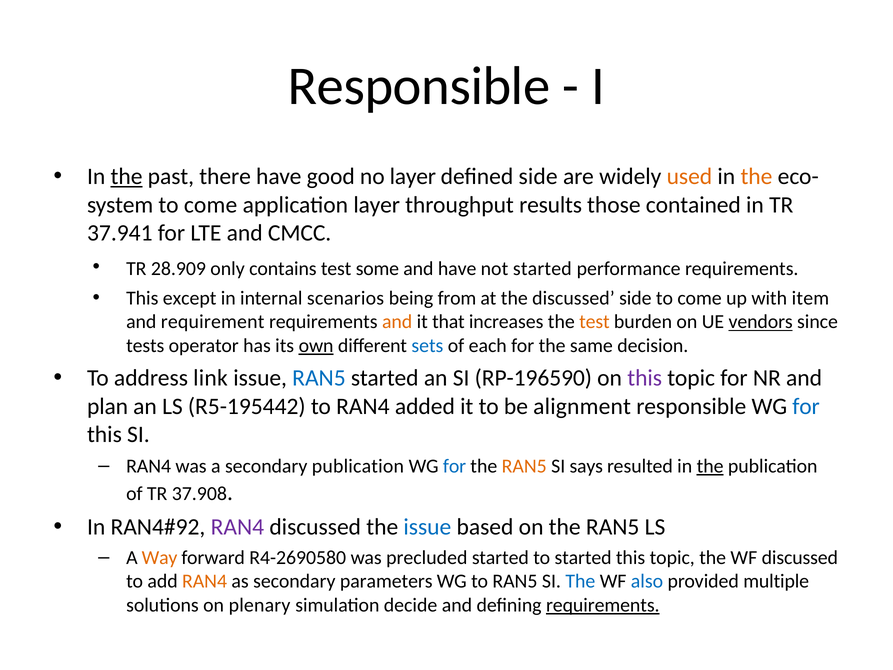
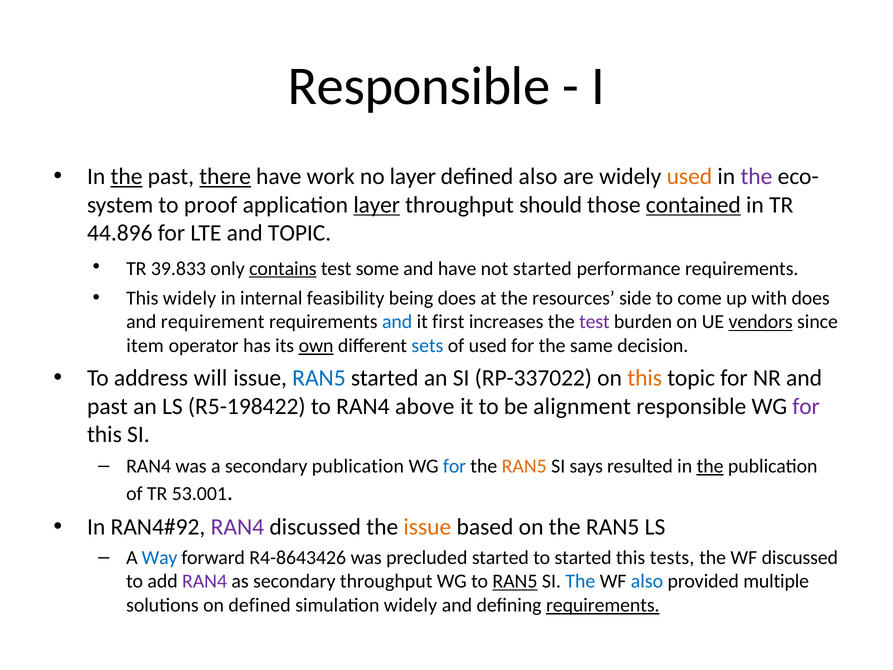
there underline: none -> present (225, 177)
good: good -> work (331, 177)
defined side: side -> also (538, 177)
the colour: orange -> purple (756, 177)
come: come -> proof (211, 205)
layer underline: none -> present (377, 205)
results: results -> should (551, 205)
contained underline: none -> present (693, 205)
37.941: 37.941 -> 44.896 (120, 233)
and CMCC: CMCC -> TOPIC (300, 233)
28.909: 28.909 -> 39.833 (178, 268)
contains underline: none -> present (283, 268)
This except: except -> widely (190, 298)
scenarios: scenarios -> feasibility (346, 298)
being from: from -> does (457, 298)
the discussed: discussed -> resources (573, 298)
with item: item -> does (811, 298)
and colour: orange -> blue (397, 322)
that: that -> first (448, 322)
test colour: orange -> purple (594, 322)
tests: tests -> item (145, 346)
of each: each -> used (488, 346)
link: link -> will (211, 378)
RP-196590: RP-196590 -> RP-337022 (533, 378)
this colour: purple -> orange (645, 378)
plan: plan -> past (107, 406)
R5-195442: R5-195442 -> R5-198422 (247, 406)
added: added -> above (425, 406)
for colour: blue -> purple (806, 406)
37.908: 37.908 -> 53.001 (199, 494)
issue colour: blue -> orange (427, 527)
Way colour: orange -> blue (160, 557)
R4-2690580: R4-2690580 -> R4-8643426 (298, 557)
topic: topic -> tests (672, 557)
RAN4 colour: orange -> purple (205, 581)
secondary parameters: parameters -> throughput (386, 581)
RAN5 underline: none -> present (515, 581)
on plenary: plenary -> defined (260, 605)
simulation decide: decide -> widely (410, 605)
